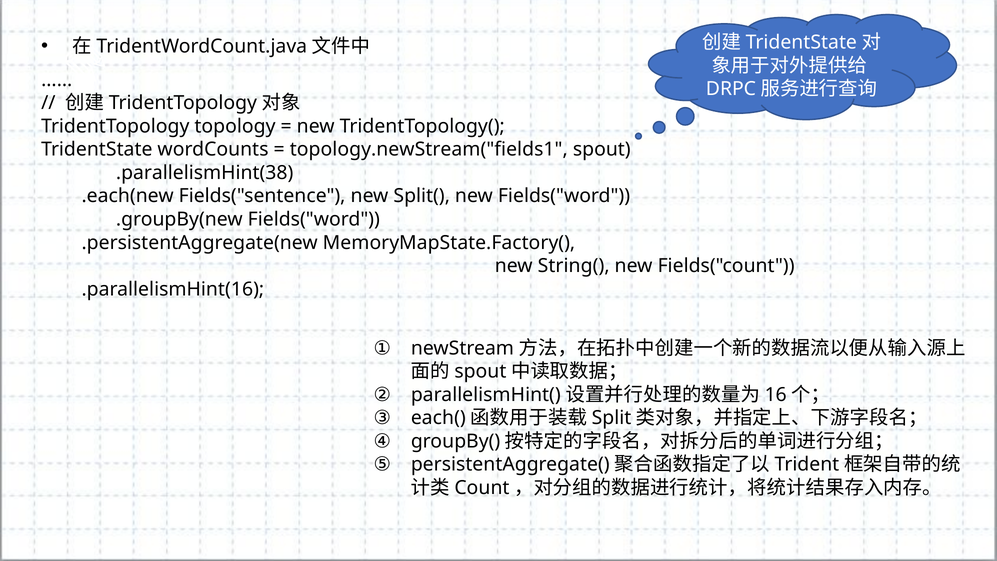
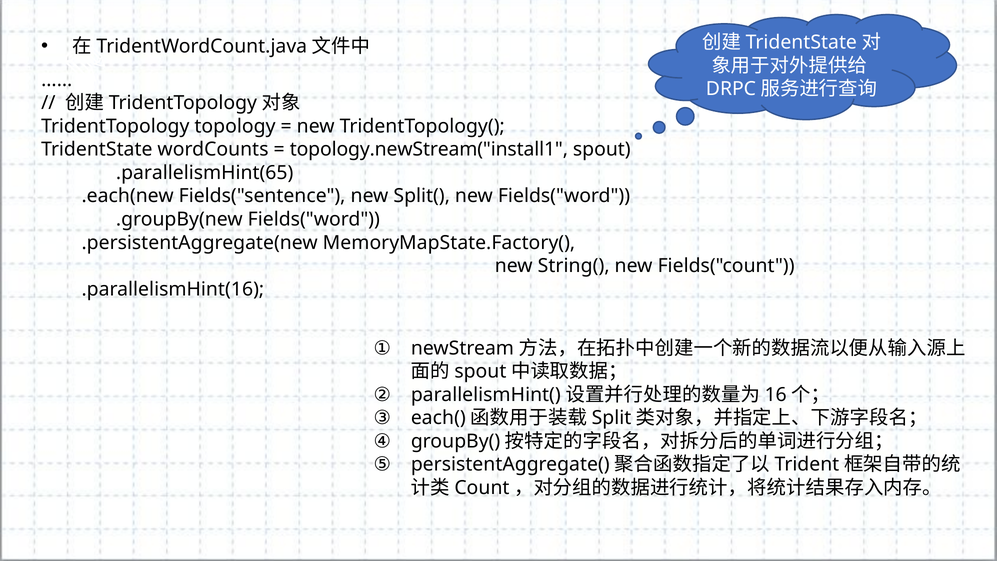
topology.newStream("fields1: topology.newStream("fields1 -> topology.newStream("install1 (429, 149)
.parallelismHint(38: .parallelismHint(38 -> .parallelismHint(65 (205, 173)
